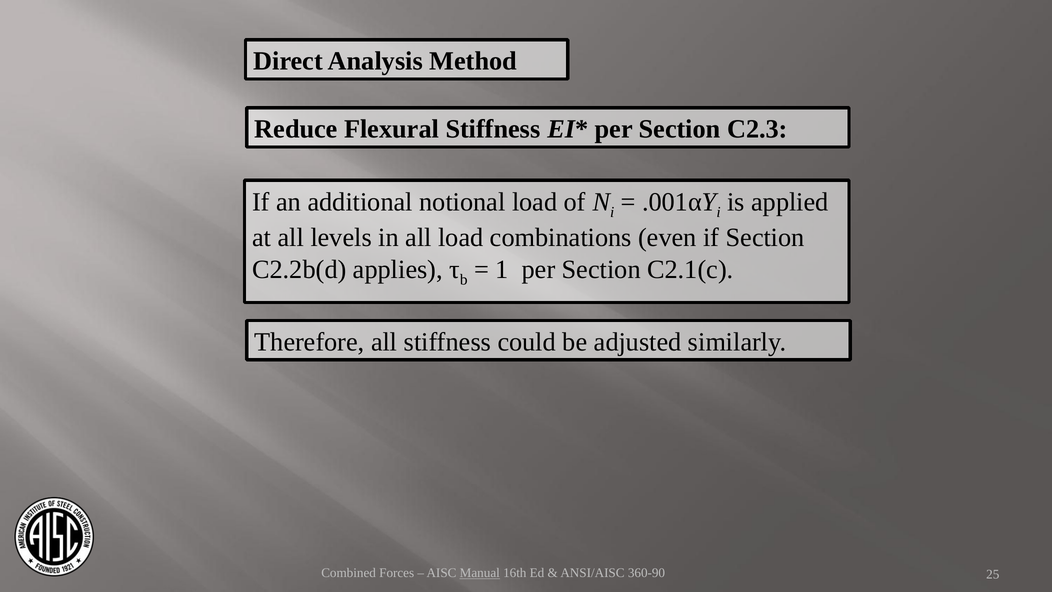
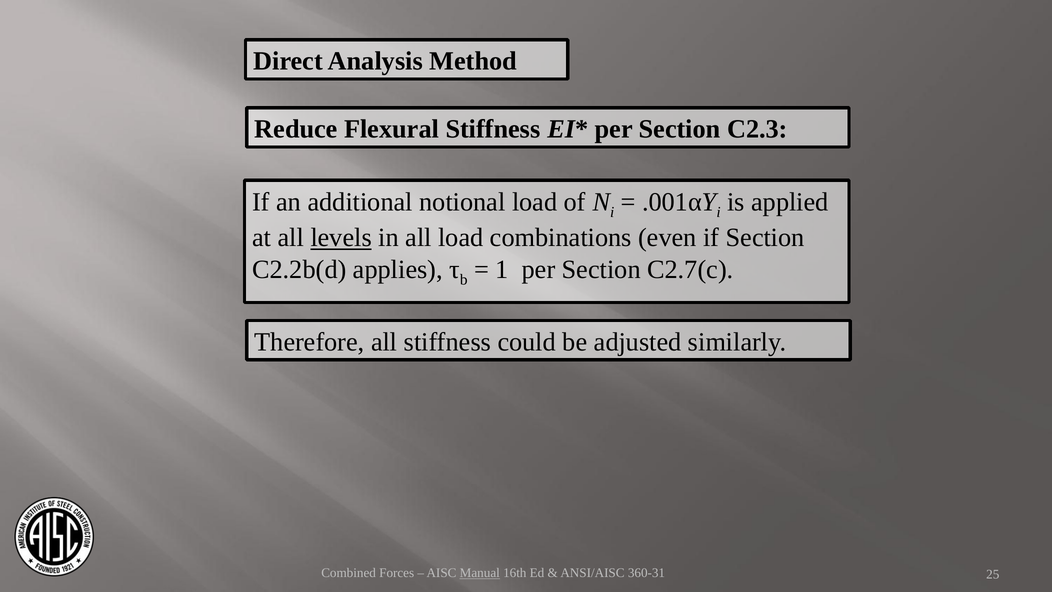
levels underline: none -> present (341, 238)
C2.1(c: C2.1(c -> C2.7(c (690, 269)
360-90: 360-90 -> 360-31 (646, 573)
